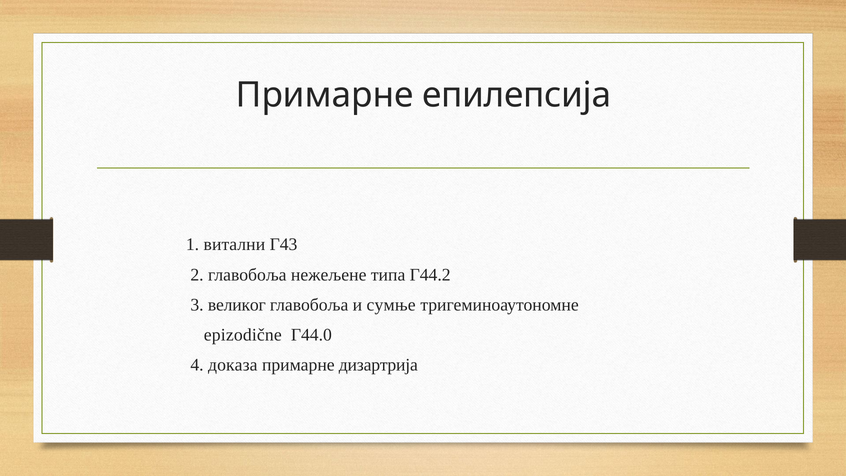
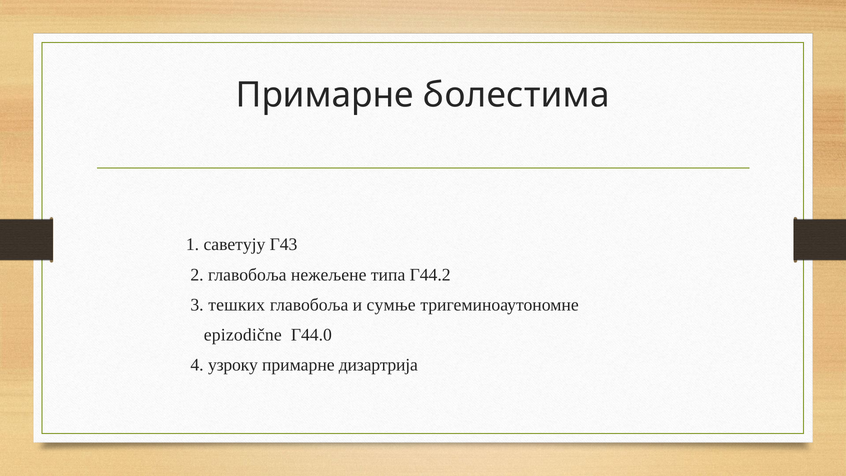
епилепсија: епилепсија -> болестима (516, 95)
витални: витални -> саветују (234, 244)
великог: великог -> тешких (237, 305)
доказа: доказа -> узроку (233, 365)
